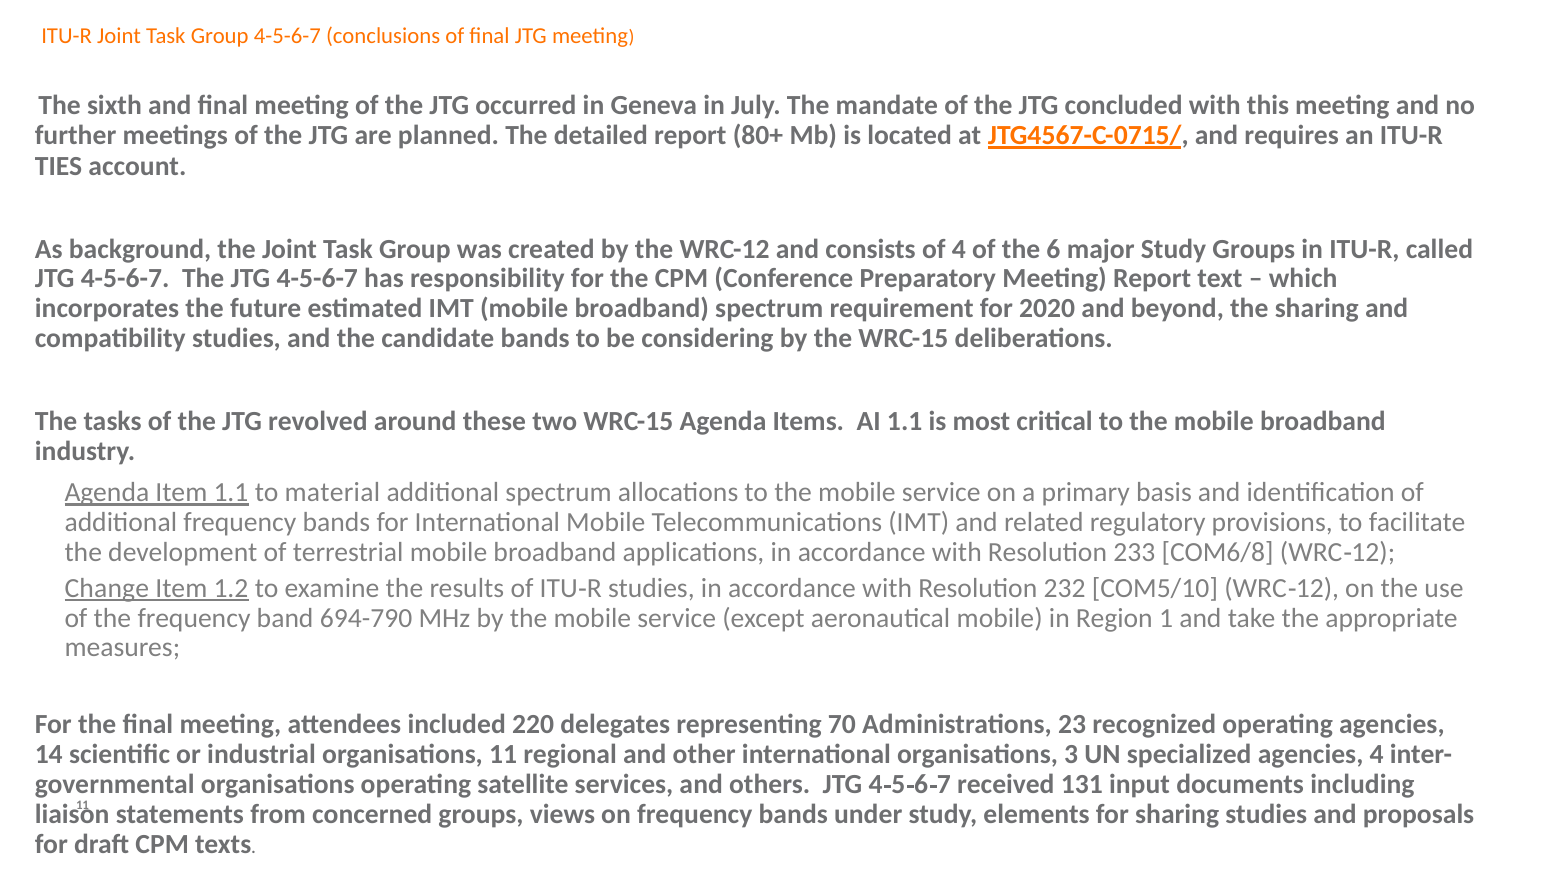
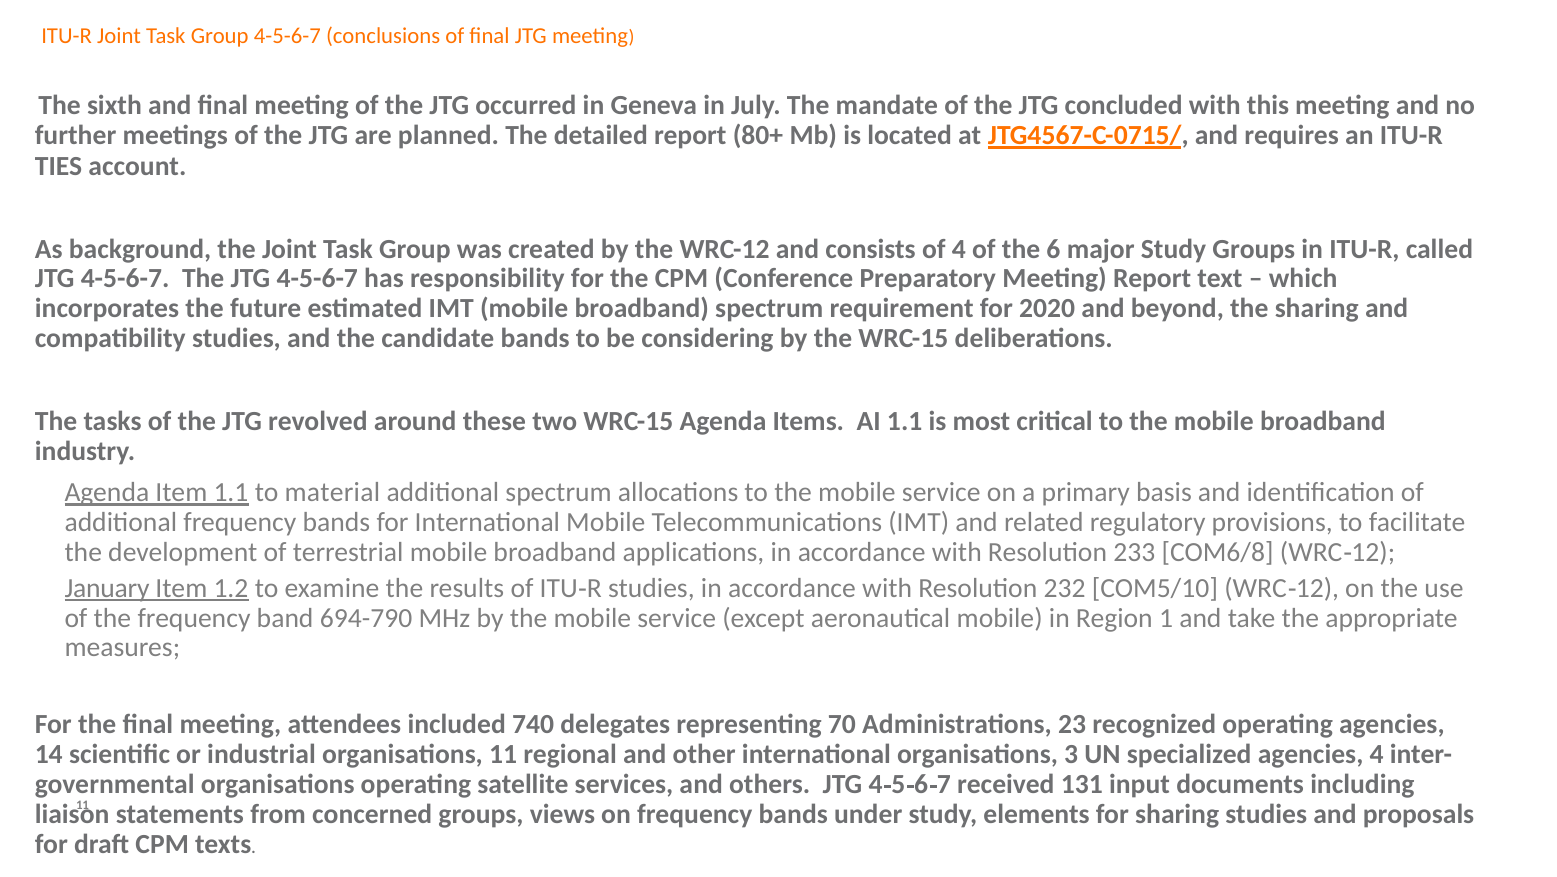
Change: Change -> January (107, 588)
220: 220 -> 740 (533, 725)
